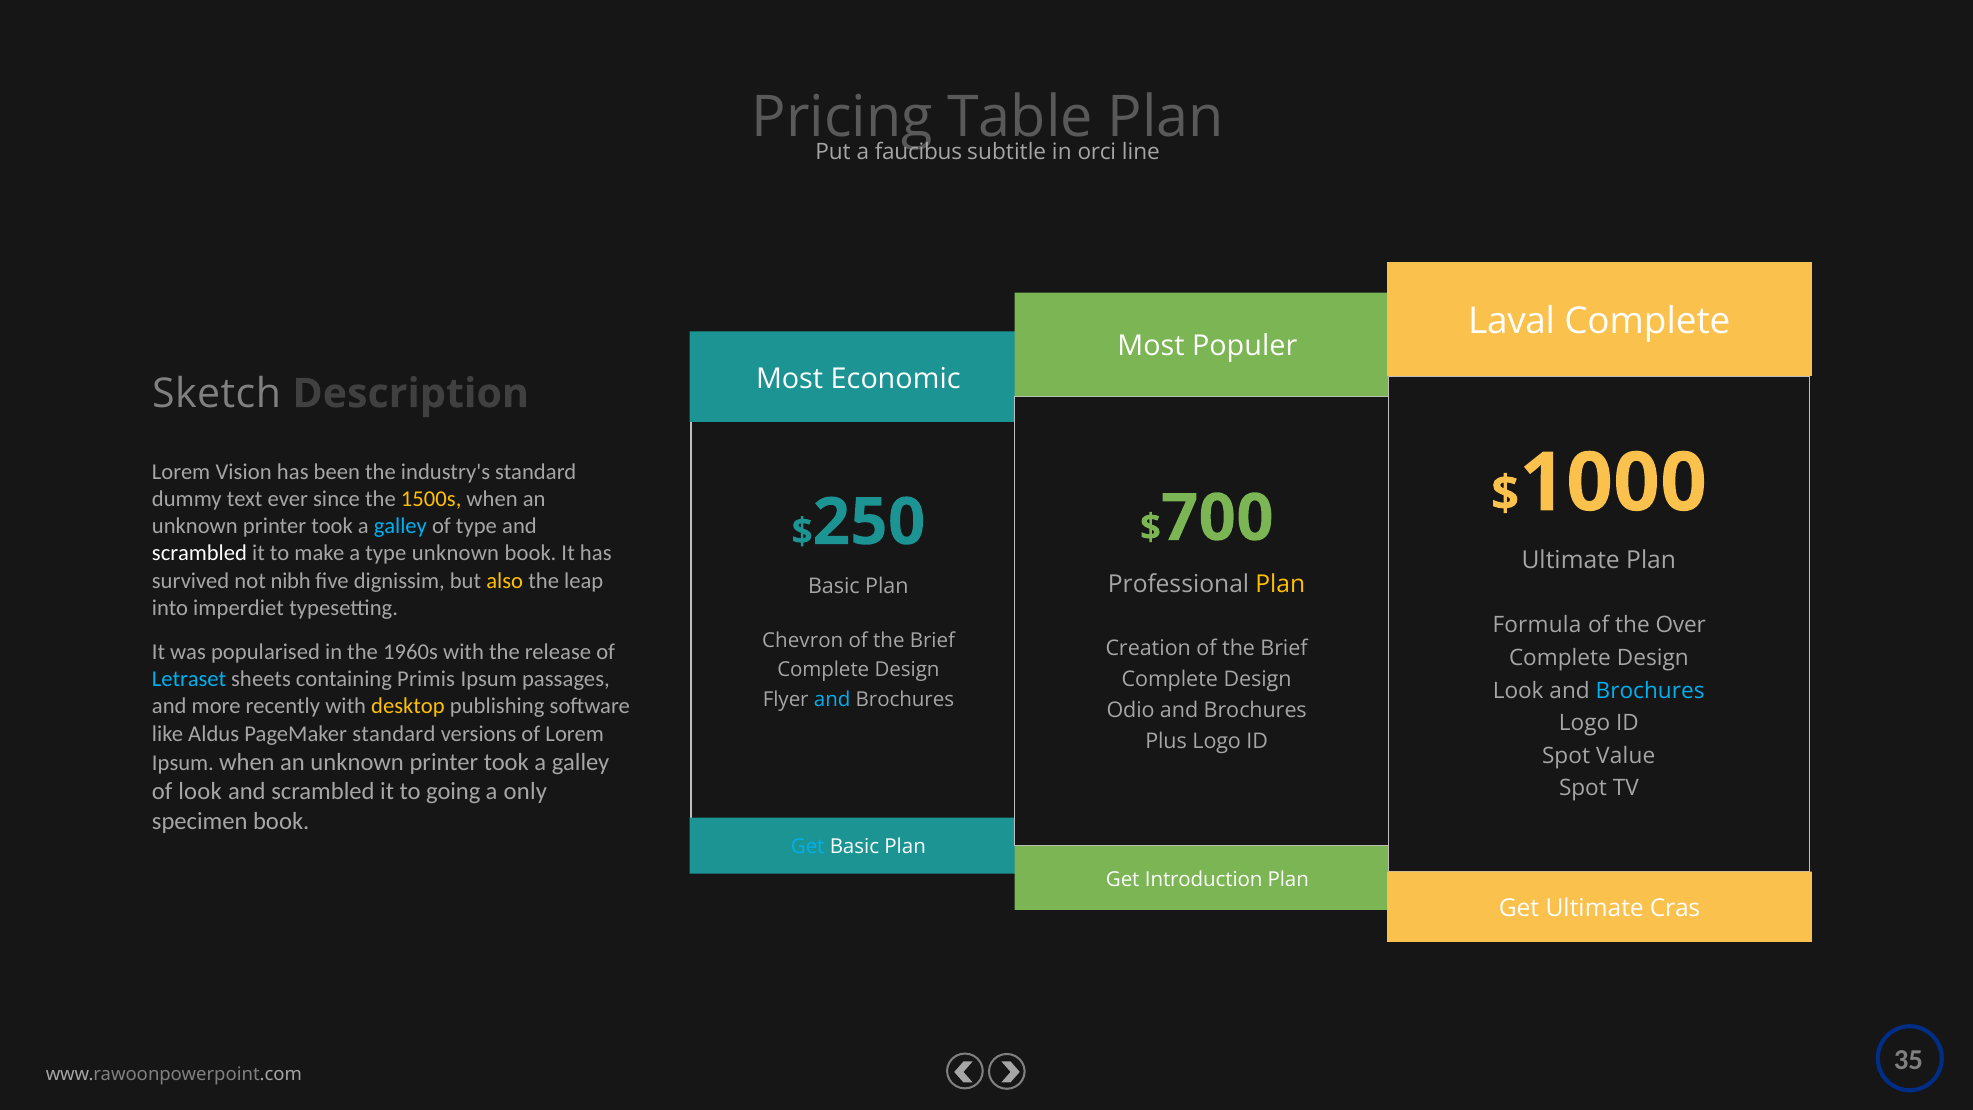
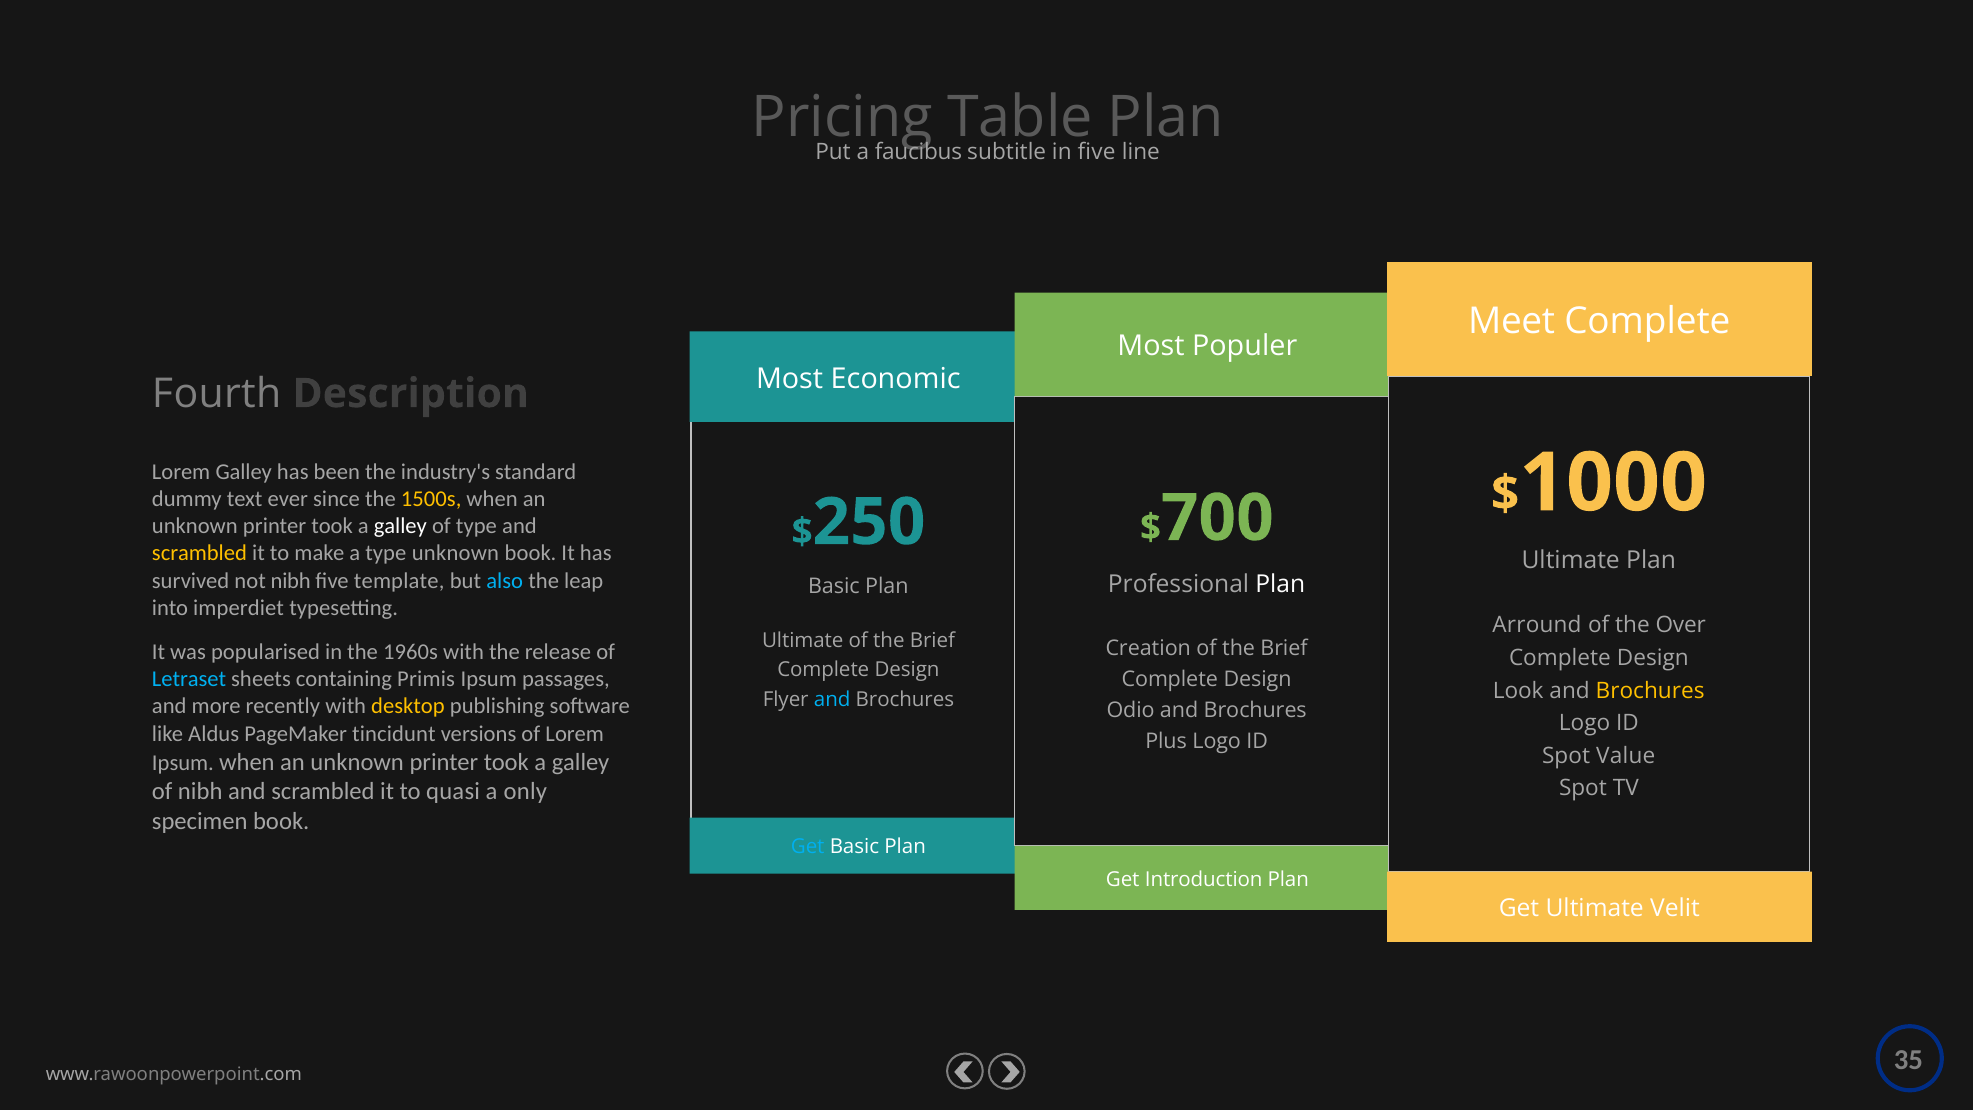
orci: orci -> five (1097, 152)
Laval: Laval -> Meet (1512, 322)
Sketch: Sketch -> Fourth (217, 394)
Lorem Vision: Vision -> Galley (244, 472)
galley colour: light blue -> white (400, 526)
scrambled colour: white -> yellow (199, 553)
dignissim: dignissim -> template (399, 580)
also colour: yellow -> light blue (505, 580)
Plan colour: yellow -> white (1280, 584)
Formula: Formula -> Arround (1537, 625)
Chevron: Chevron -> Ultimate (803, 640)
Brochures colour: light blue -> yellow (1650, 690)
PageMaker standard: standard -> tincidunt (394, 734)
of look: look -> nibh (200, 792)
going: going -> quasi (453, 792)
Cras: Cras -> Velit (1675, 908)
